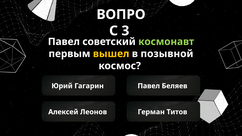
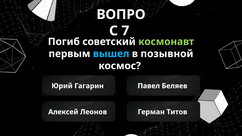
3: 3 -> 7 (125, 31)
Павел: Павел -> Погиб (64, 42)
вышел colour: yellow -> light blue (111, 54)
